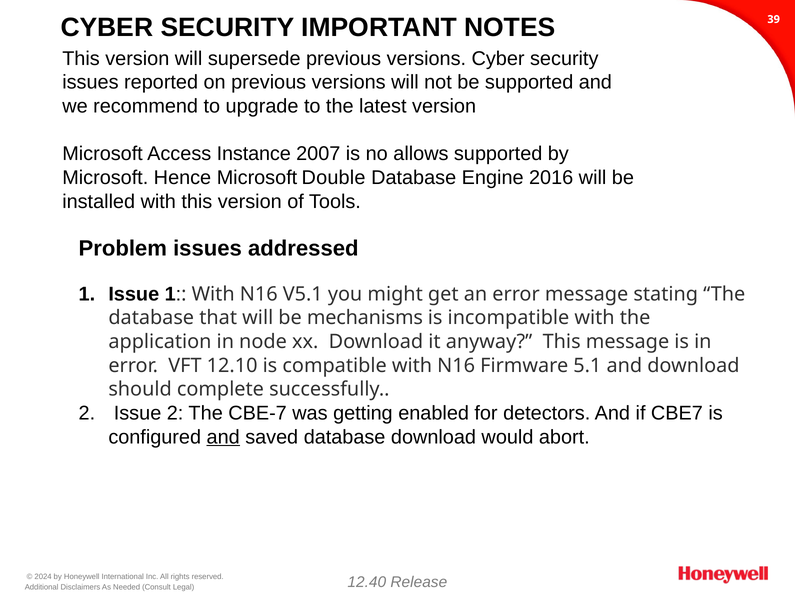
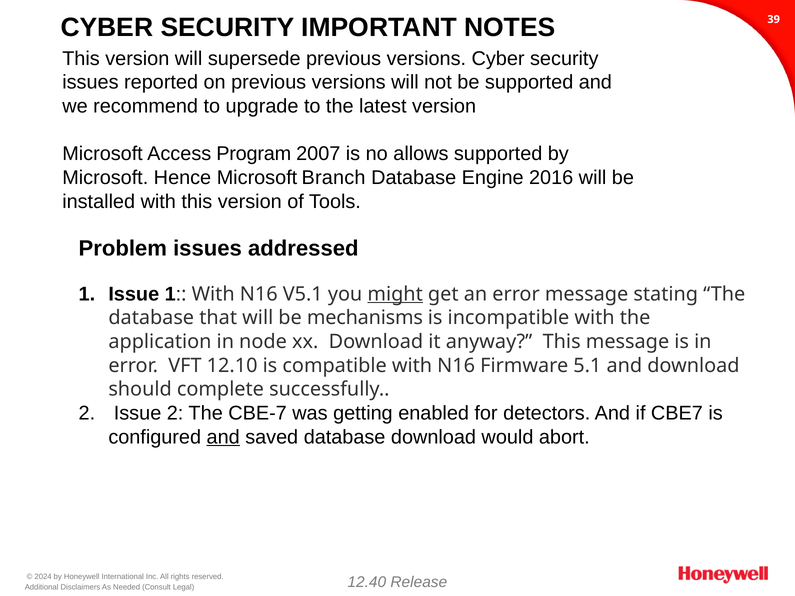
Instance: Instance -> Program (254, 154)
Double: Double -> Branch (334, 178)
might underline: none -> present (395, 294)
